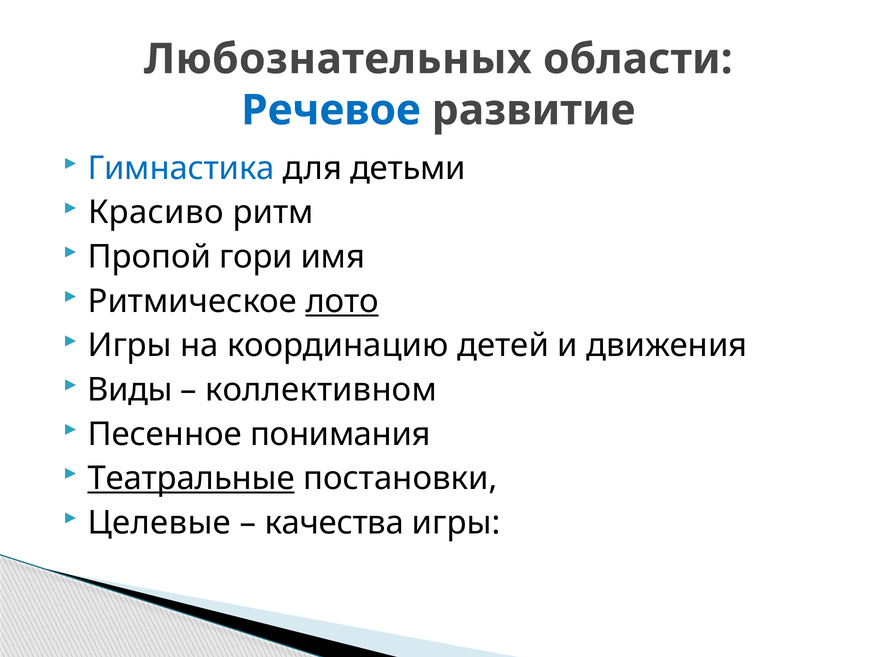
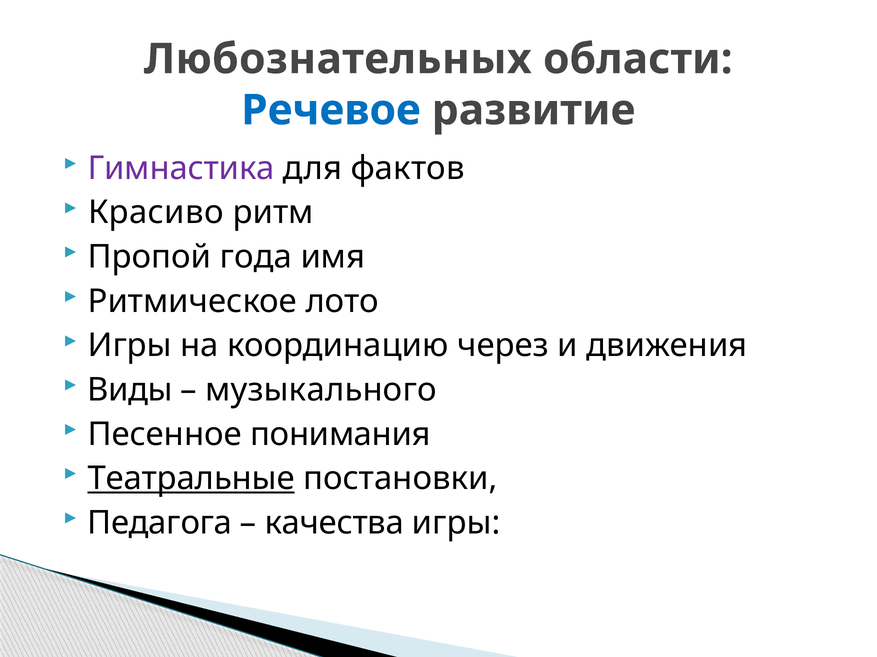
Гимнастика colour: blue -> purple (181, 168)
детьми: детьми -> фактов (408, 168)
гори: гори -> года (256, 257)
лото underline: present -> none (342, 302)
детей: детей -> через (503, 346)
коллективном: коллективном -> музыкального (321, 390)
Целевые: Целевые -> Педагога (160, 523)
